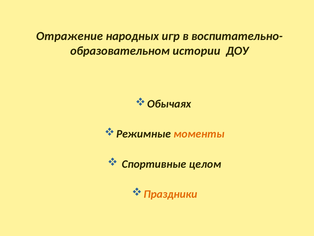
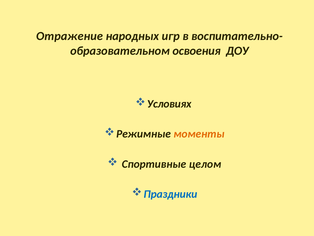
истории: истории -> освоения (197, 51)
Обычаях: Обычаях -> Условиях (169, 104)
Праздники colour: orange -> blue (170, 194)
